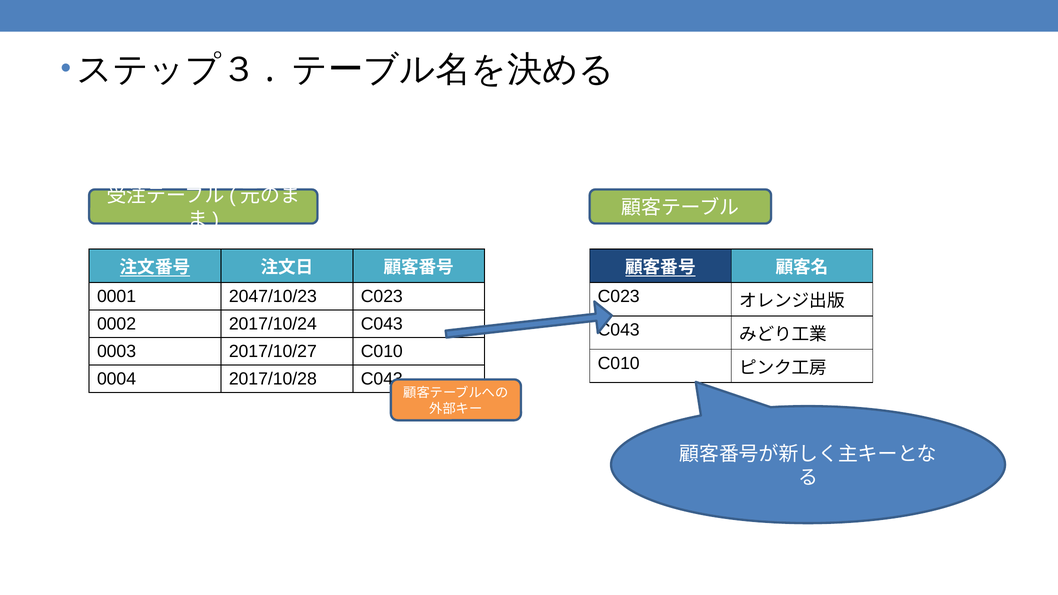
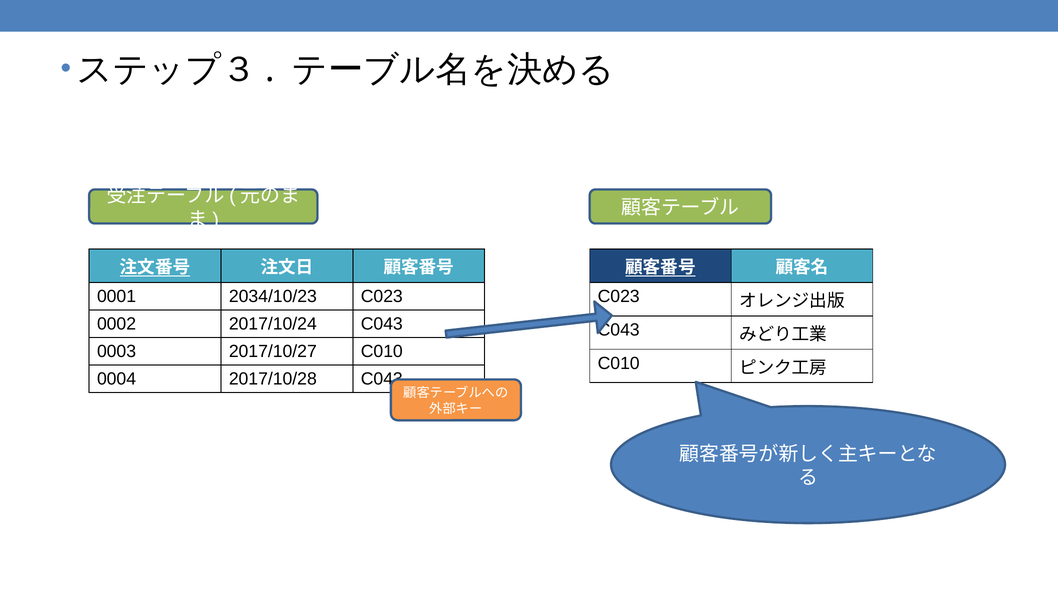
2047/10/23: 2047/10/23 -> 2034/10/23 (273, 297)
